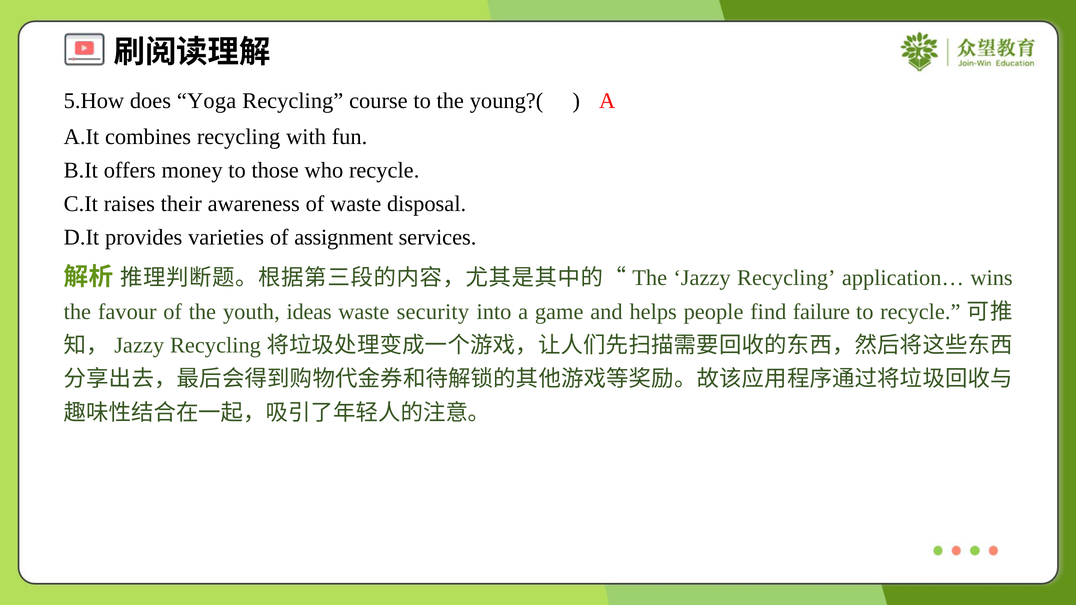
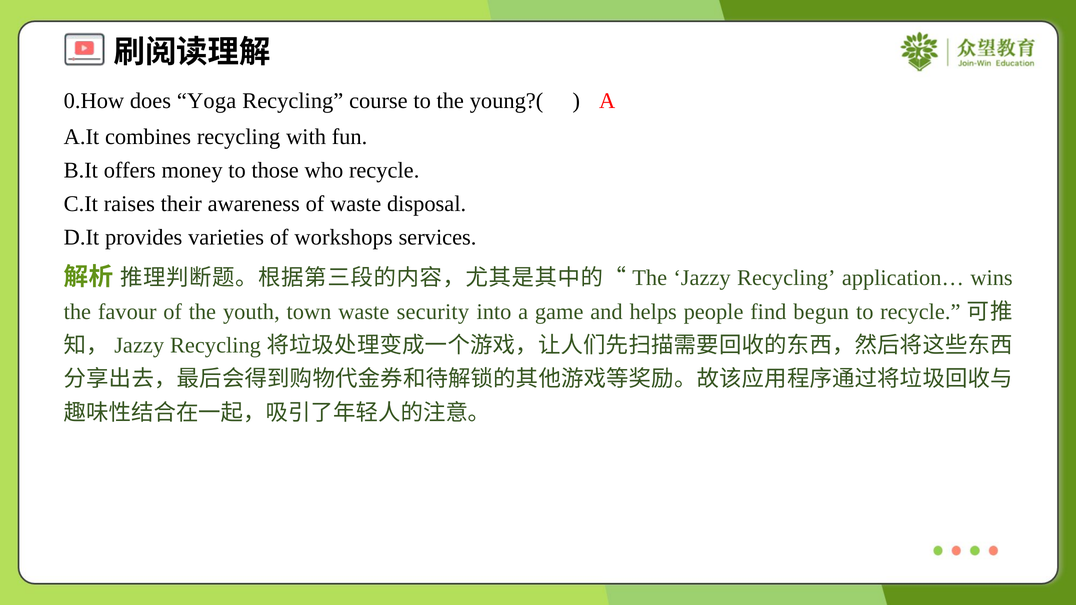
5.How: 5.How -> 0.How (94, 101)
assignment: assignment -> workshops (344, 238)
ideas: ideas -> town (309, 312)
failure: failure -> begun (821, 312)
